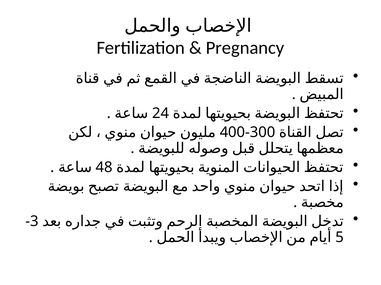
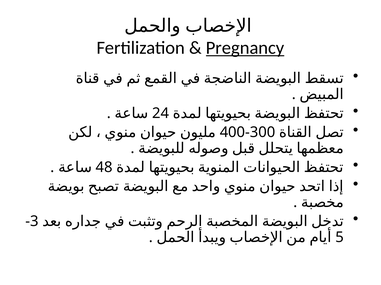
Pregnancy underline: none -> present (245, 48)
